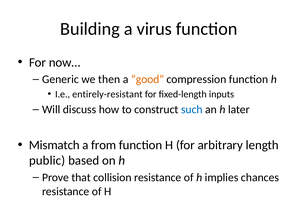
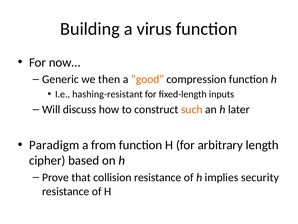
entirely-resistant: entirely-resistant -> hashing-resistant (107, 94)
such colour: blue -> orange (192, 109)
Mismatch: Mismatch -> Paradigm (54, 145)
public: public -> cipher (47, 160)
chances: chances -> security (260, 177)
